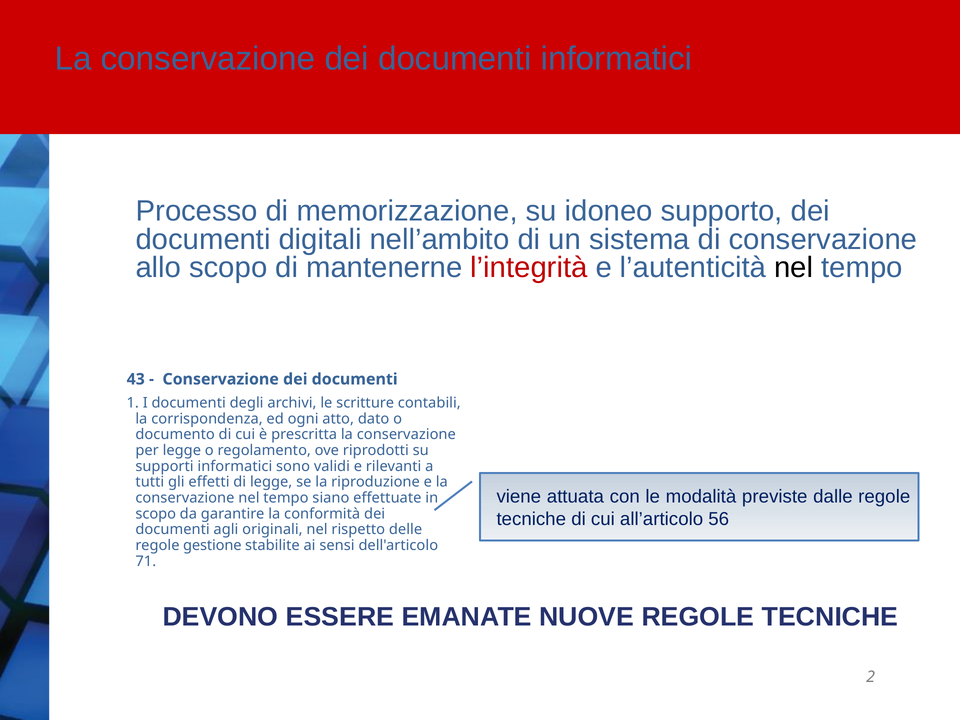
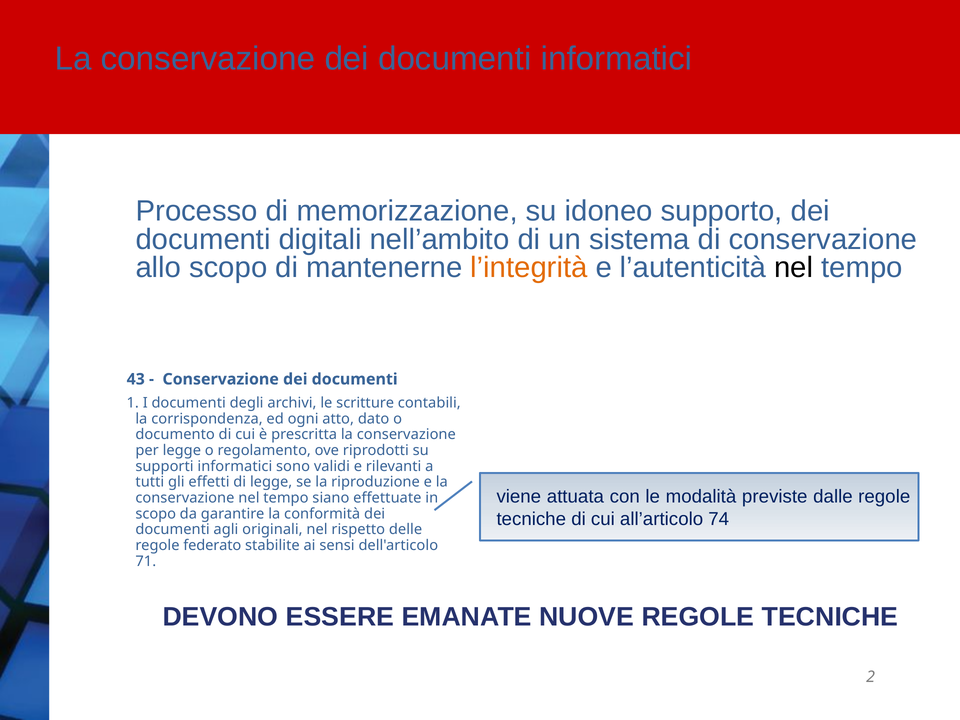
l’integrità colour: red -> orange (529, 268)
56: 56 -> 74 (719, 519)
gestione: gestione -> federato (212, 545)
